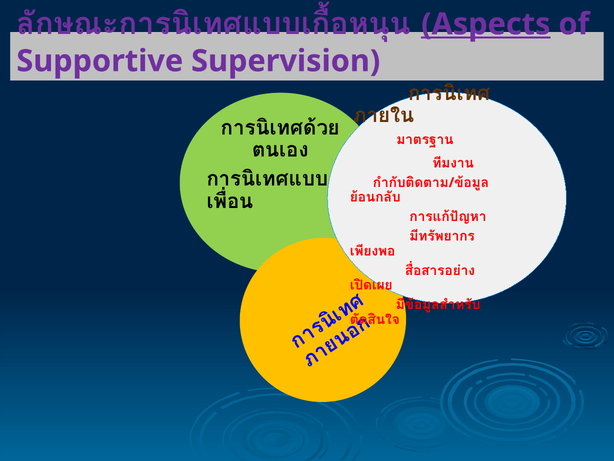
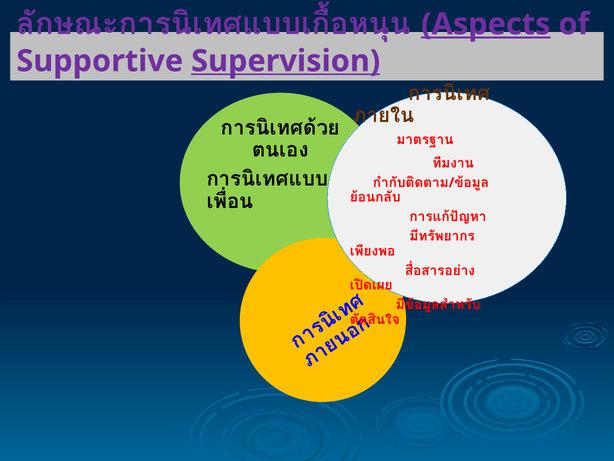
Supervision underline: none -> present (286, 61)
